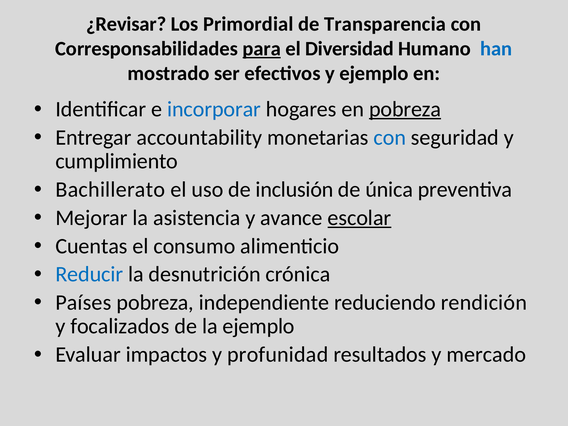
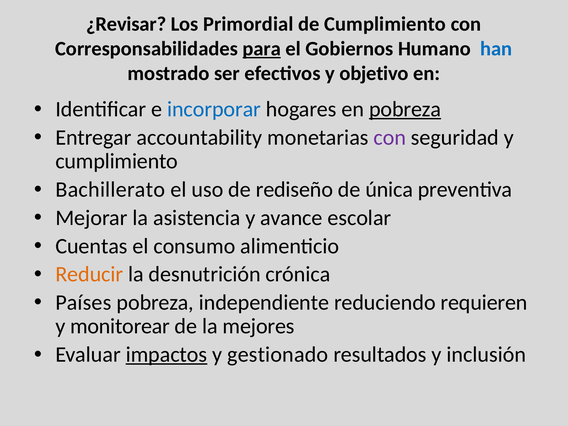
de Transparencia: Transparencia -> Cumplimiento (385, 24)
Diversidad: Diversidad -> Gobiernos (349, 49)
y ejemplo: ejemplo -> objetivo (374, 73)
con colour: blue -> purple (390, 138)
inclusión: inclusión -> rediseño (294, 190)
escolar underline: present -> none (359, 218)
Reducir colour: blue -> orange (89, 274)
rendición: rendición -> requieren (484, 303)
focalizados: focalizados -> monitorear (120, 326)
la ejemplo: ejemplo -> mejores (259, 326)
impactos underline: none -> present (166, 355)
profunidad: profunidad -> gestionado (278, 355)
mercado: mercado -> inclusión (486, 355)
